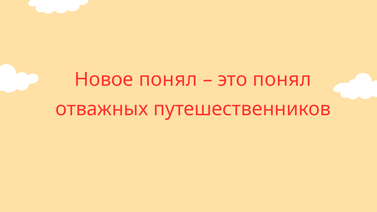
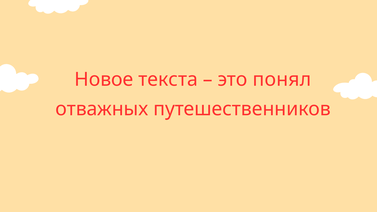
Новое понял: понял -> текста (168, 79)
